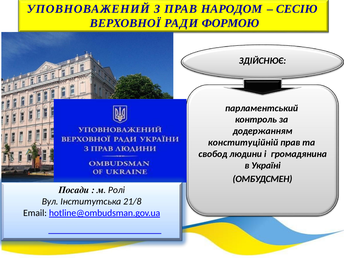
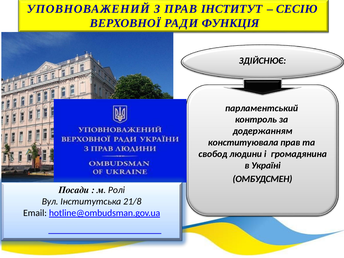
НАРОДОМ: НАРОДОМ -> ІНСТИТУТ (232, 9)
ФОРМОЮ: ФОРМОЮ -> ФУНКЦІЯ (231, 23)
конституційній: конституційній -> конституювала (243, 143)
